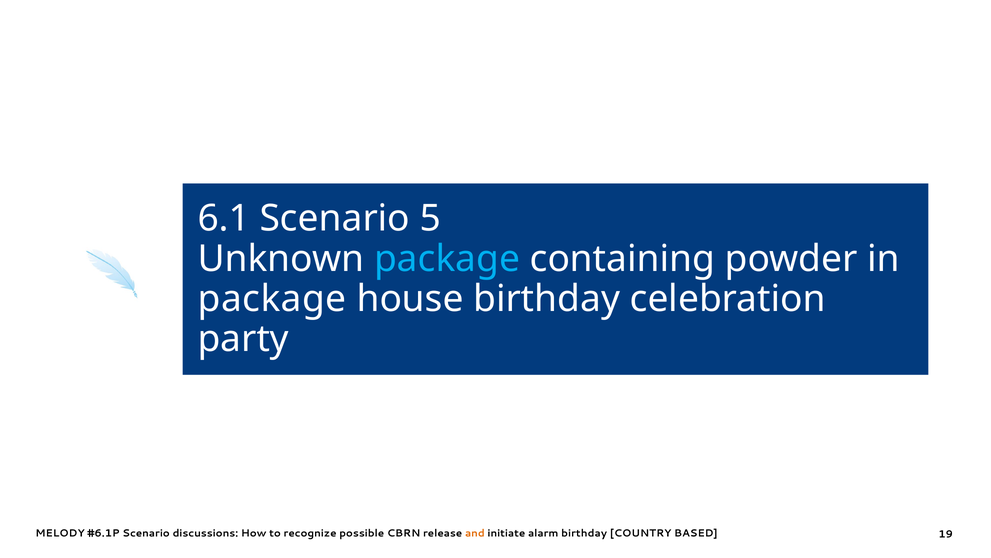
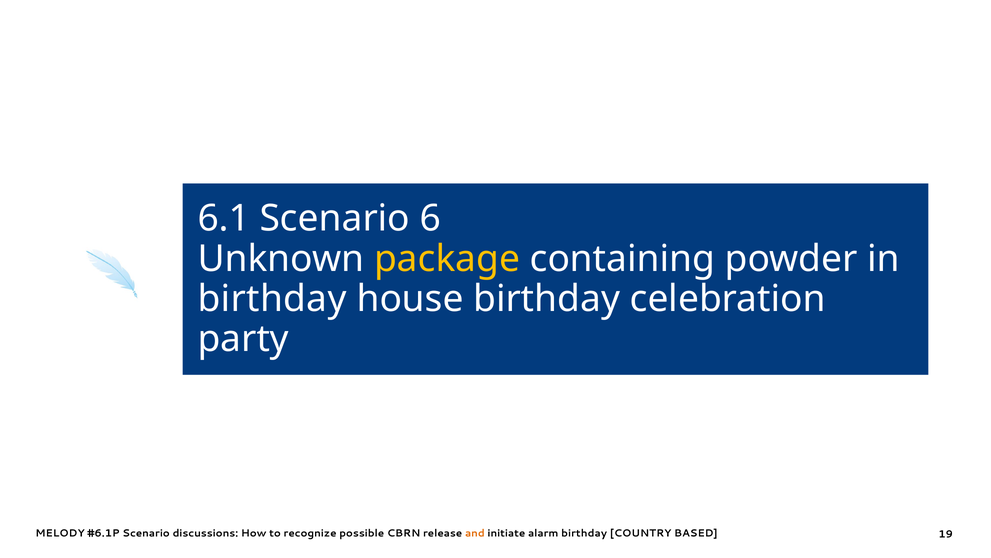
5: 5 -> 6 (430, 218)
package colour: light blue -> yellow (447, 259)
package: package -> birthday (272, 299)
